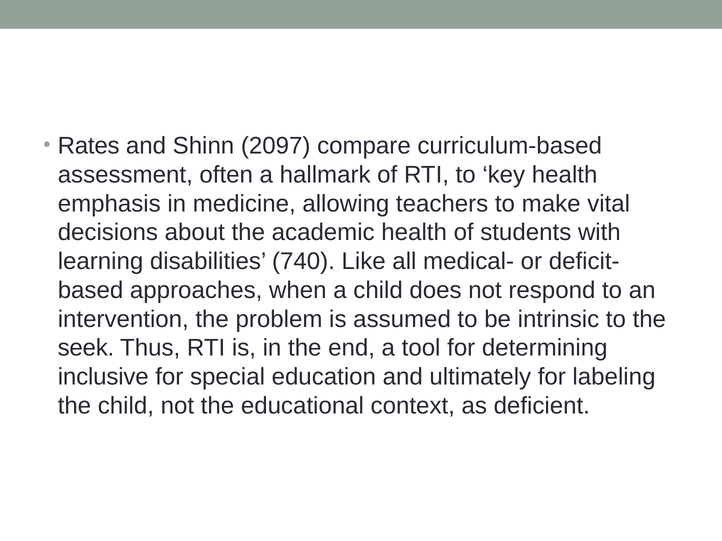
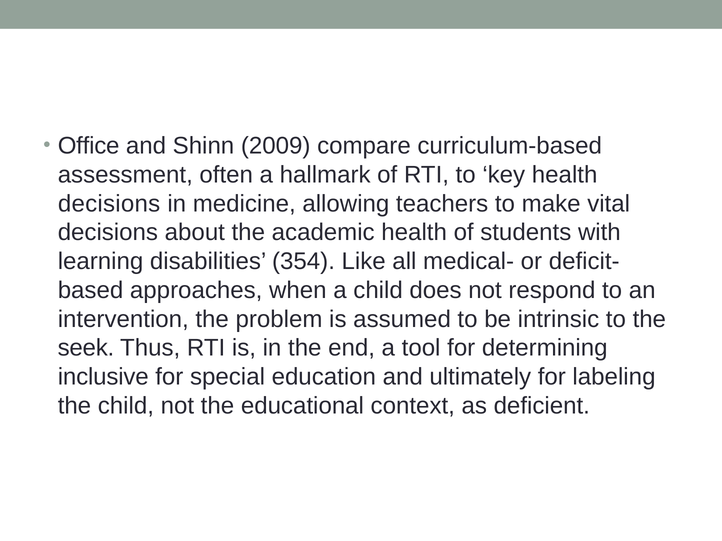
Rates: Rates -> Office (89, 146)
2097: 2097 -> 2009 (276, 146)
emphasis: emphasis -> decisions (109, 204)
740: 740 -> 354 (304, 262)
